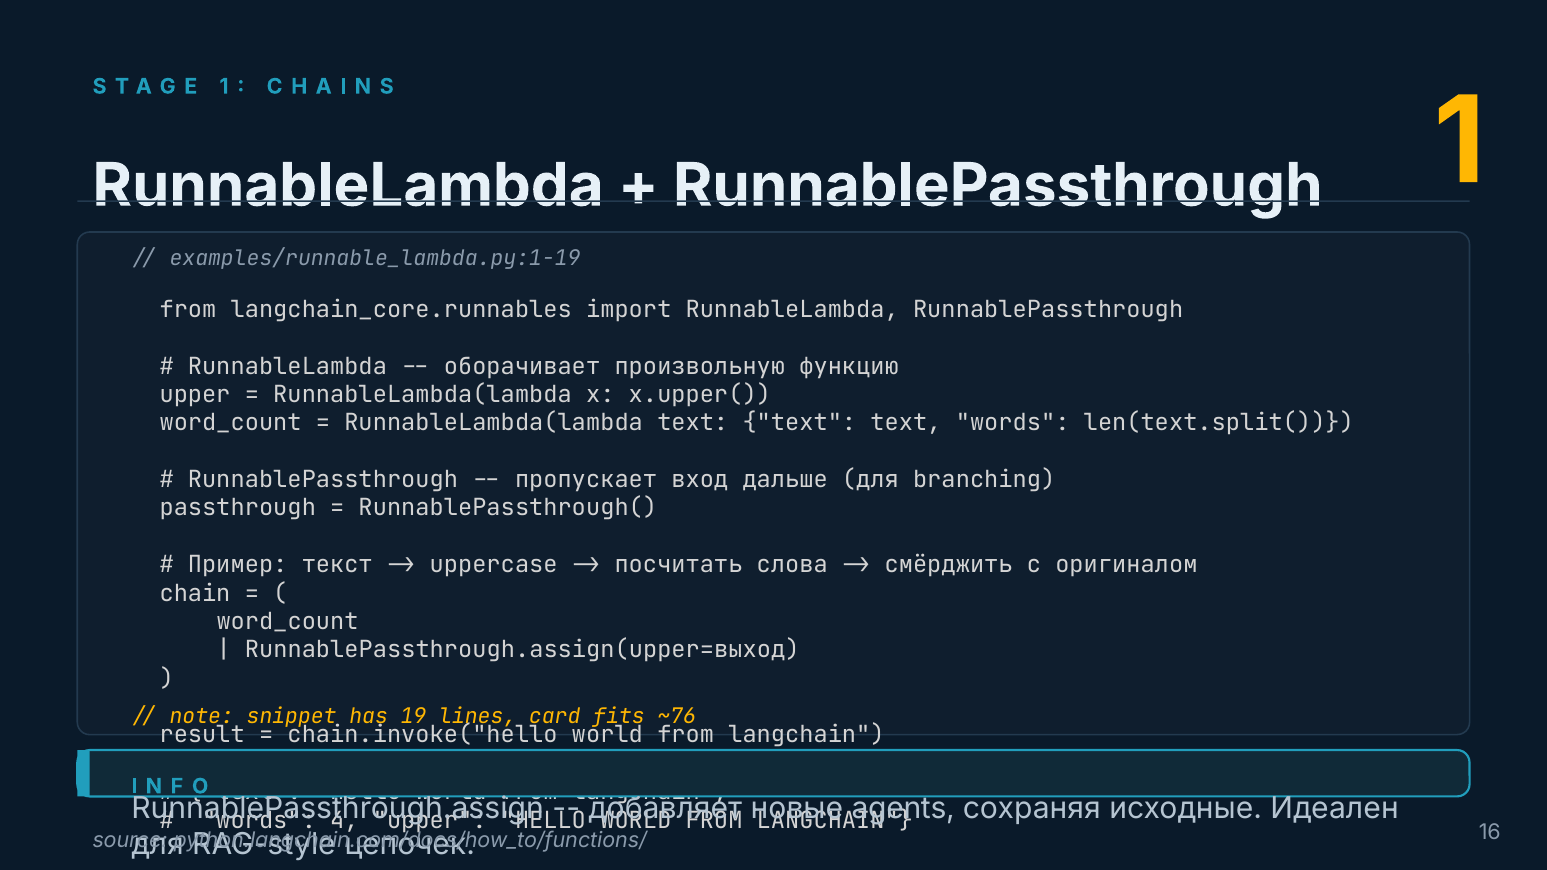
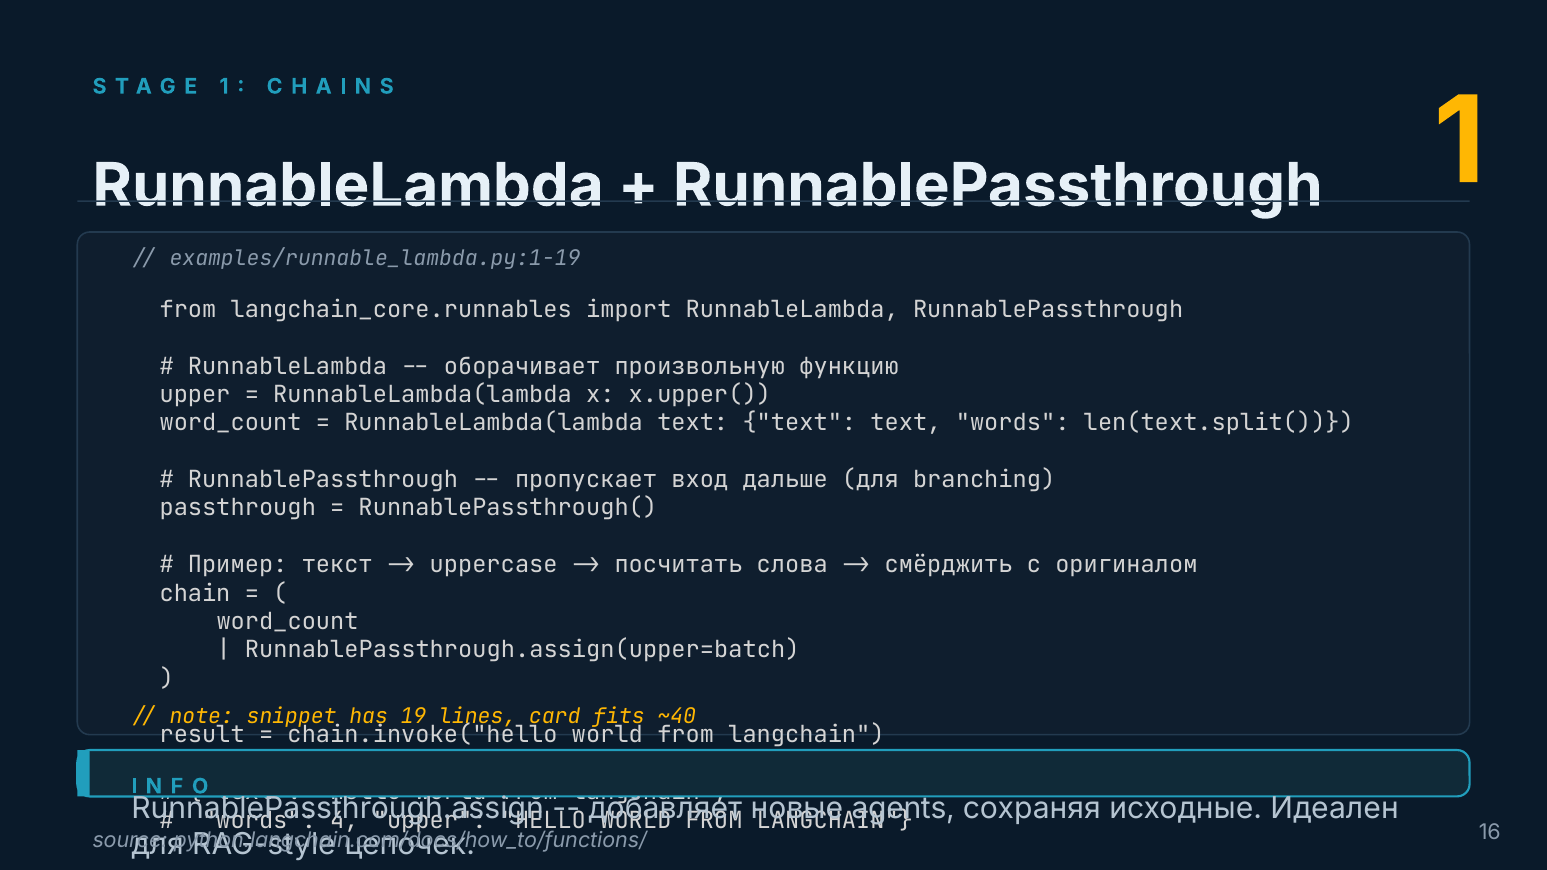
RunnablePassthrough.assign(upper=выход: RunnablePassthrough.assign(upper=выход -> RunnablePassthrough.assign(upper=batch (522, 650)
~76: ~76 -> ~40 (677, 716)
